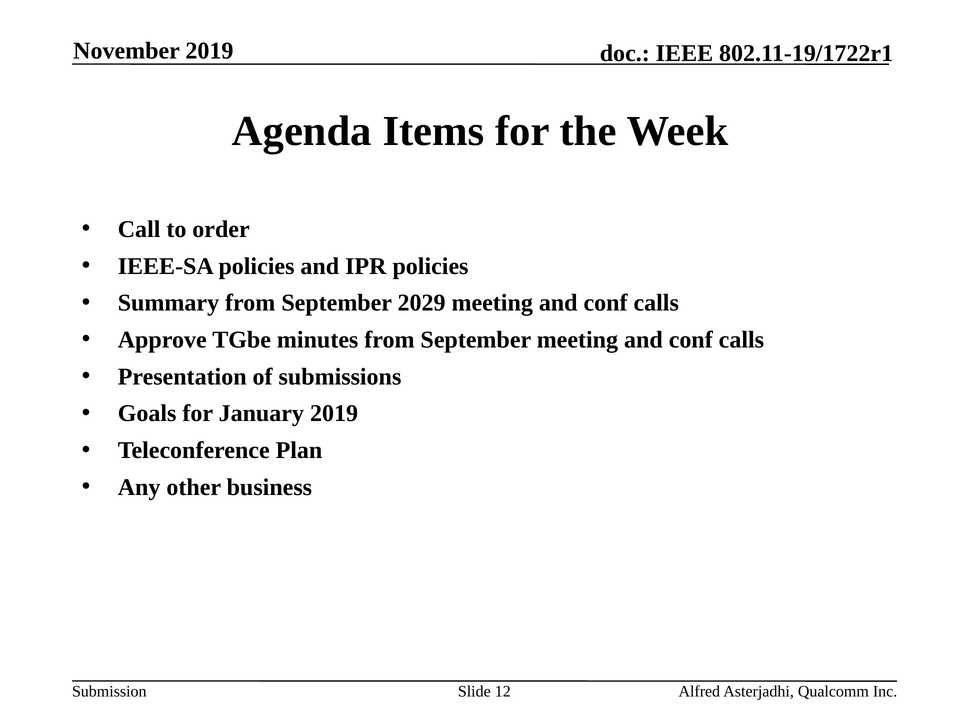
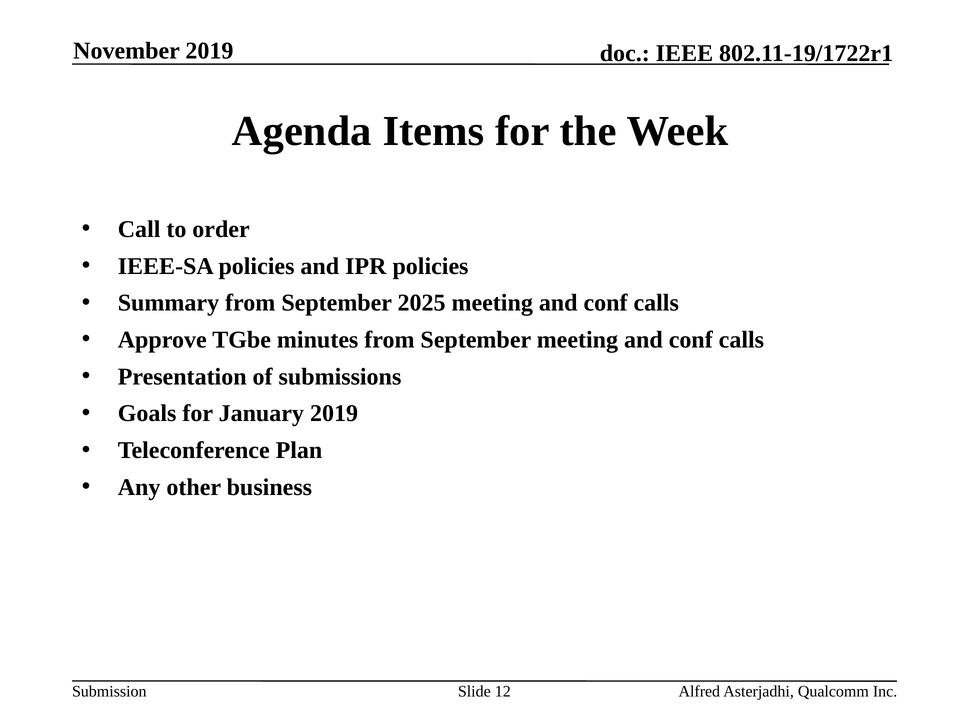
2029: 2029 -> 2025 (422, 303)
